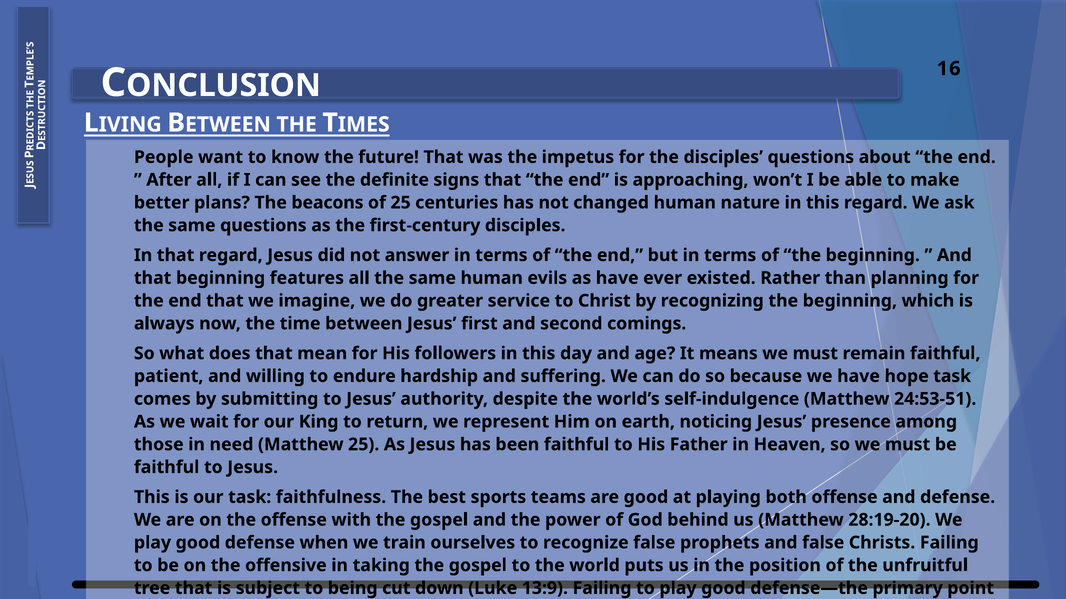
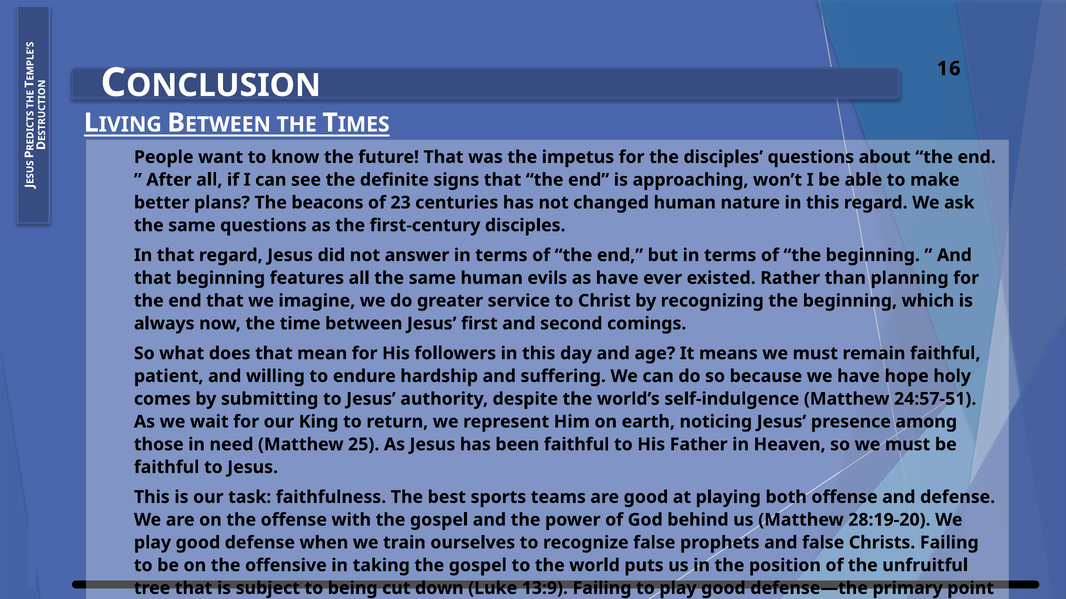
of 25: 25 -> 23 (401, 203)
hope task: task -> holy (952, 377)
24:53-51: 24:53-51 -> 24:57-51 (935, 399)
